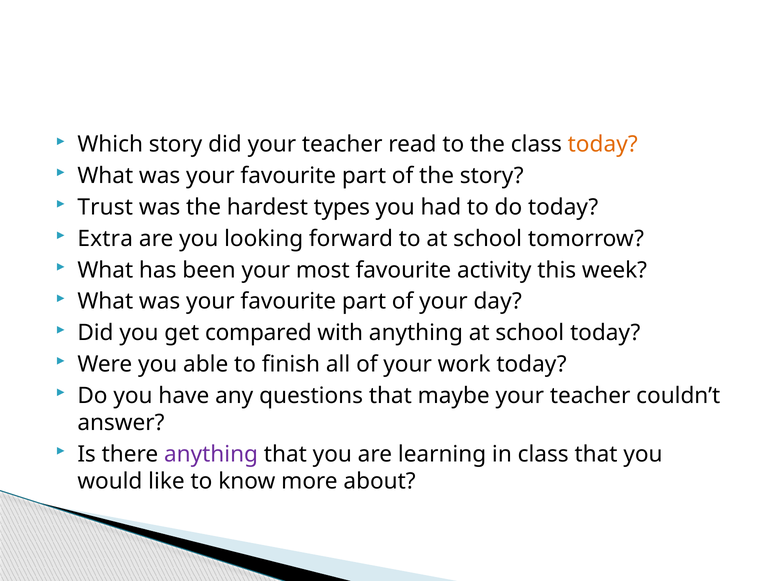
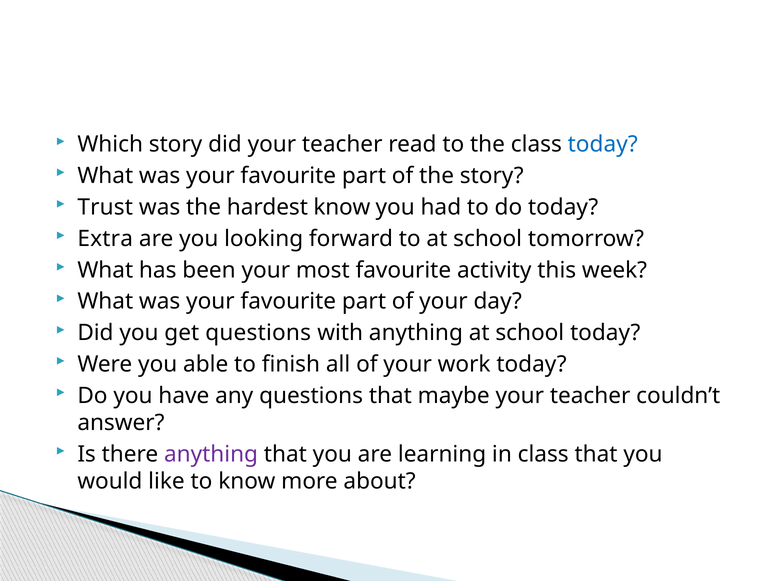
today colour: orange -> blue (603, 145)
hardest types: types -> know (342, 207)
get compared: compared -> questions (258, 333)
